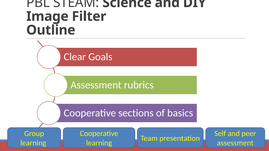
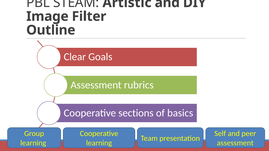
Science: Science -> Artistic (127, 3)
